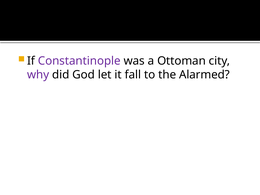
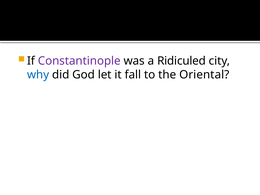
Ottoman: Ottoman -> Ridiculed (182, 61)
why colour: purple -> blue (38, 75)
Alarmed: Alarmed -> Oriental (204, 75)
